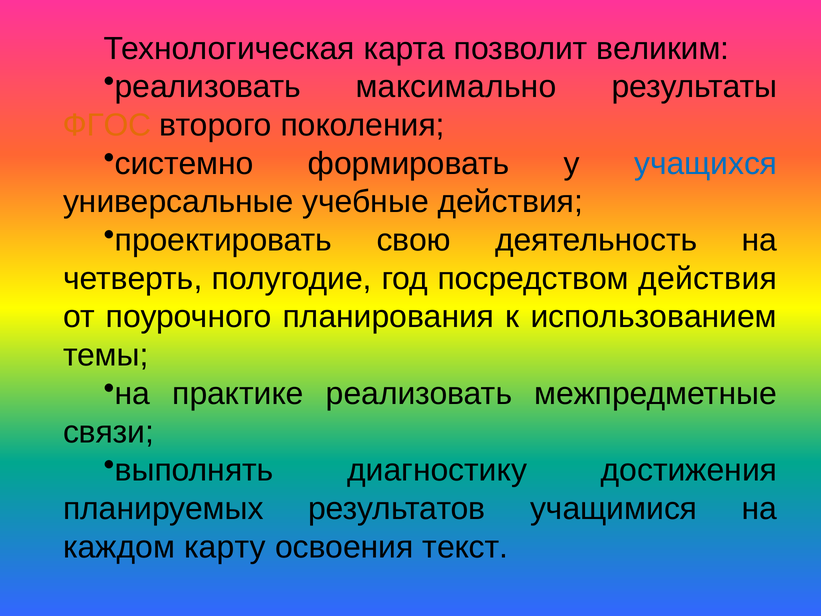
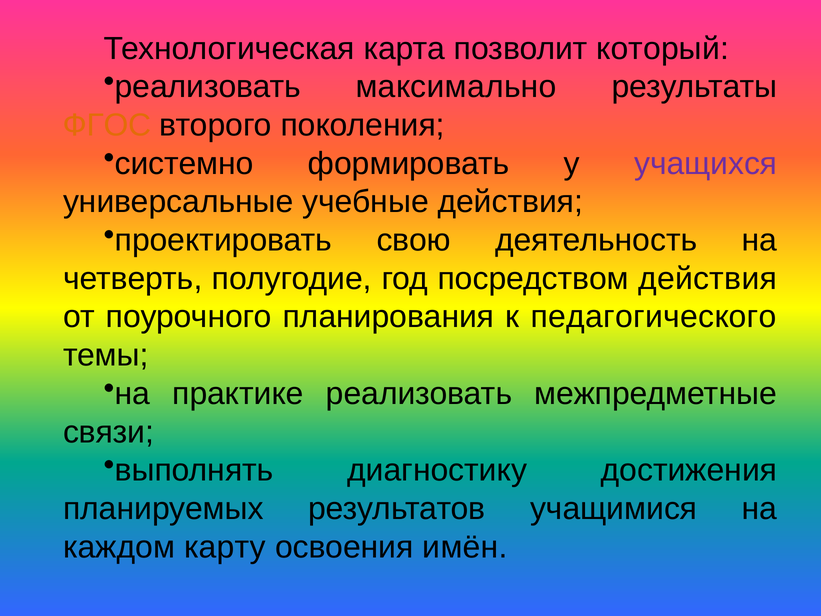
великим: великим -> который (663, 48)
учащихся colour: blue -> purple (706, 163)
использованием: использованием -> педагогического (654, 317)
текст: текст -> имён (465, 547)
